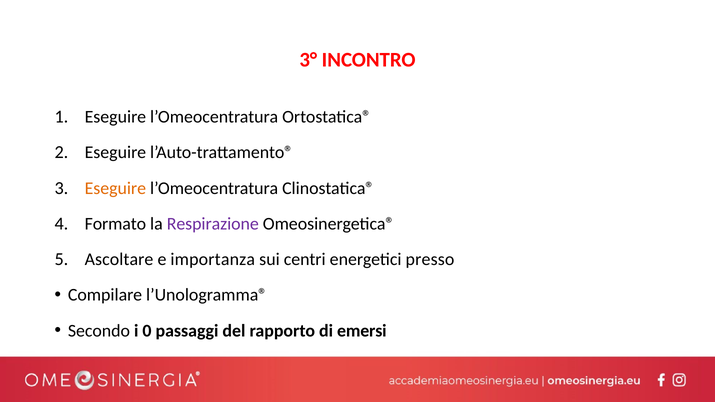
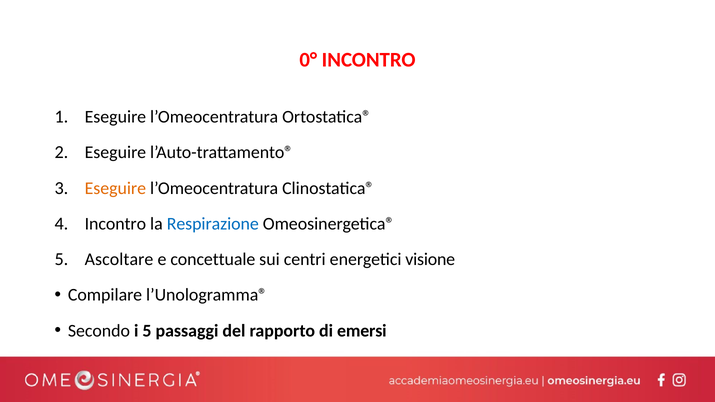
3°: 3° -> 0° (308, 60)
Formato: Formato -> Incontro (115, 224)
Respirazione colour: purple -> blue (213, 224)
importanza: importanza -> concettuale (213, 260)
presso: presso -> visione (430, 260)
i 0: 0 -> 5 (147, 331)
